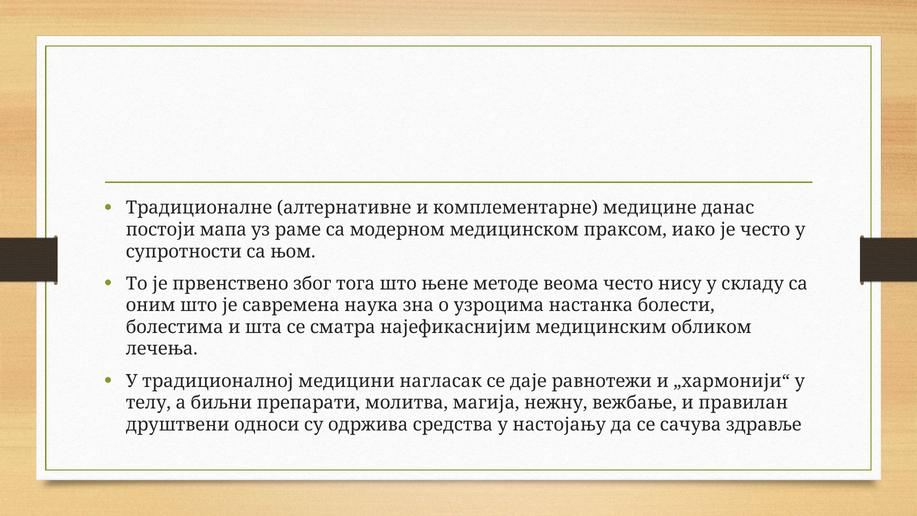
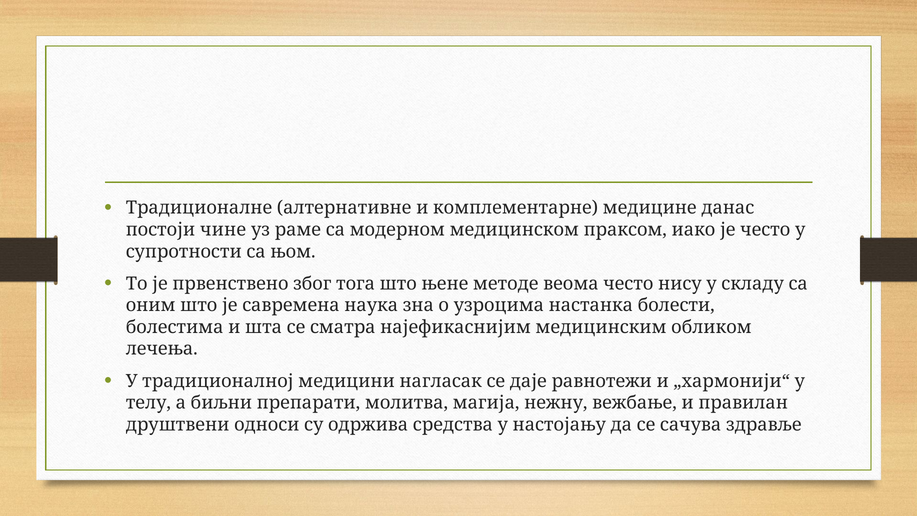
мапа: мапа -> чине (223, 230)
